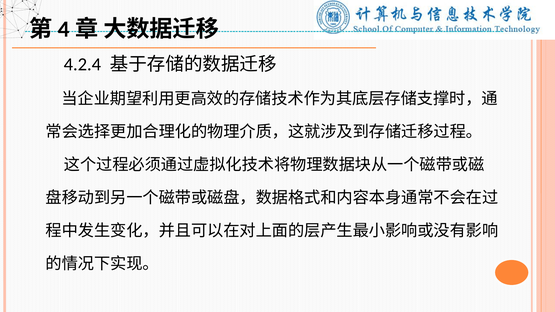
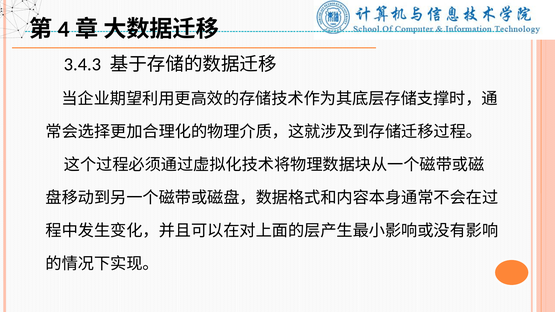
4.2.4: 4.2.4 -> 3.4.3 (83, 65)
